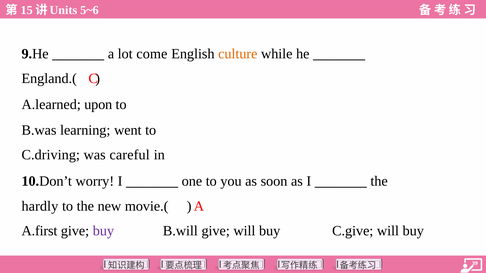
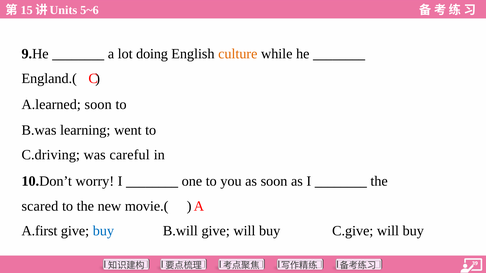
come: come -> doing (152, 54)
A.learned upon: upon -> soon (98, 105)
hardly: hardly -> scared (40, 206)
buy colour: purple -> blue (103, 231)
